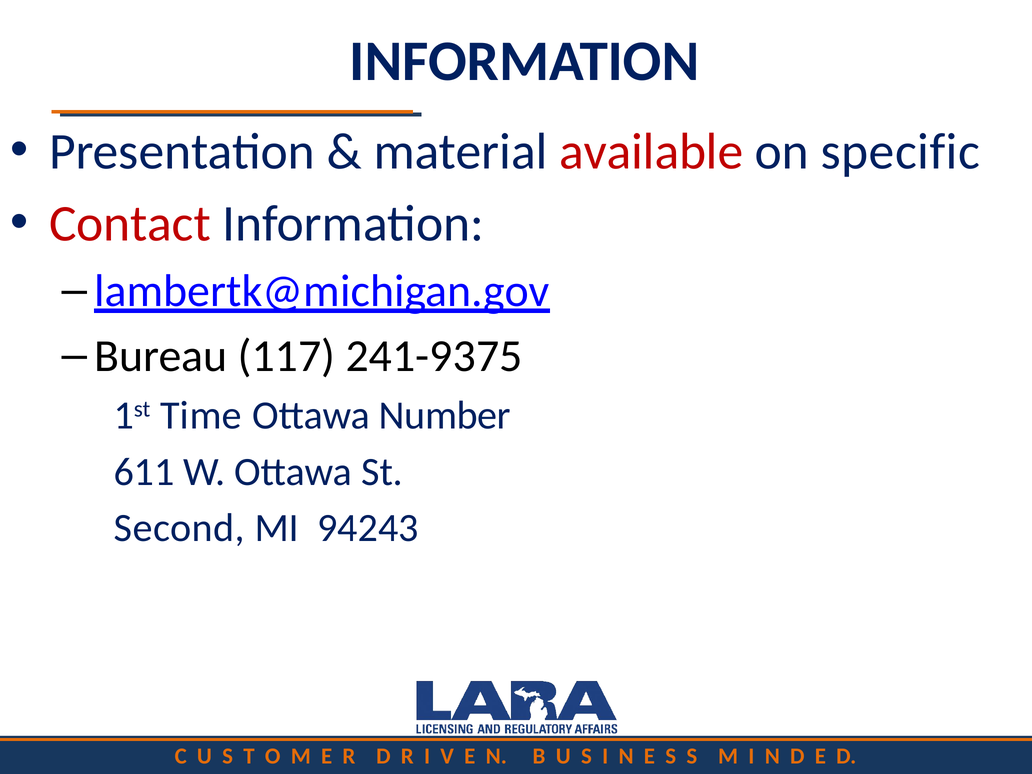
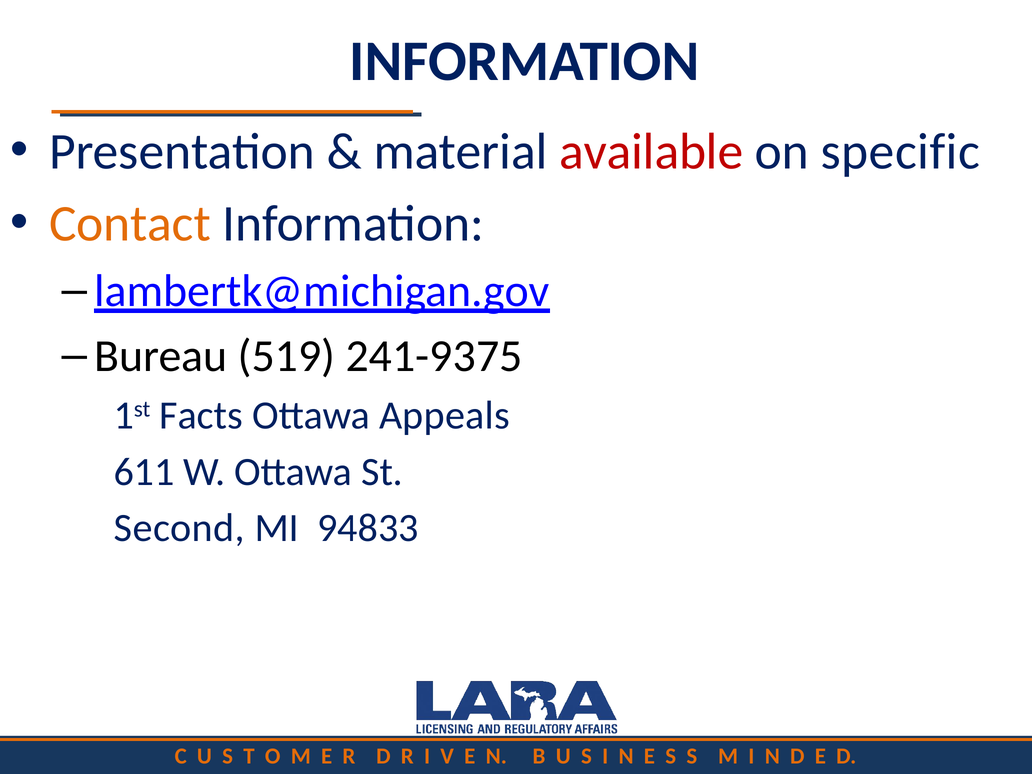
Contact colour: red -> orange (130, 224)
117: 117 -> 519 (287, 356)
Time: Time -> Facts (201, 416)
Number: Number -> Appeals (445, 416)
94243: 94243 -> 94833 (368, 528)
